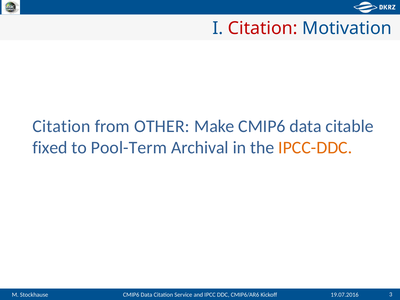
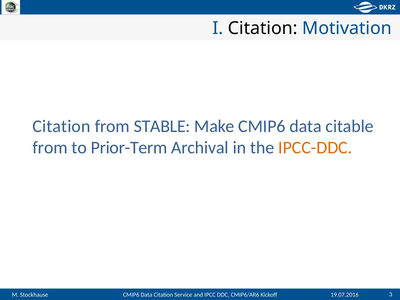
Citation colour: red -> black (263, 28)
OTHER: OTHER -> STABLE (162, 126)
fixed: fixed -> from (50, 148)
Pool-Term: Pool-Term -> Prior-Term (129, 148)
